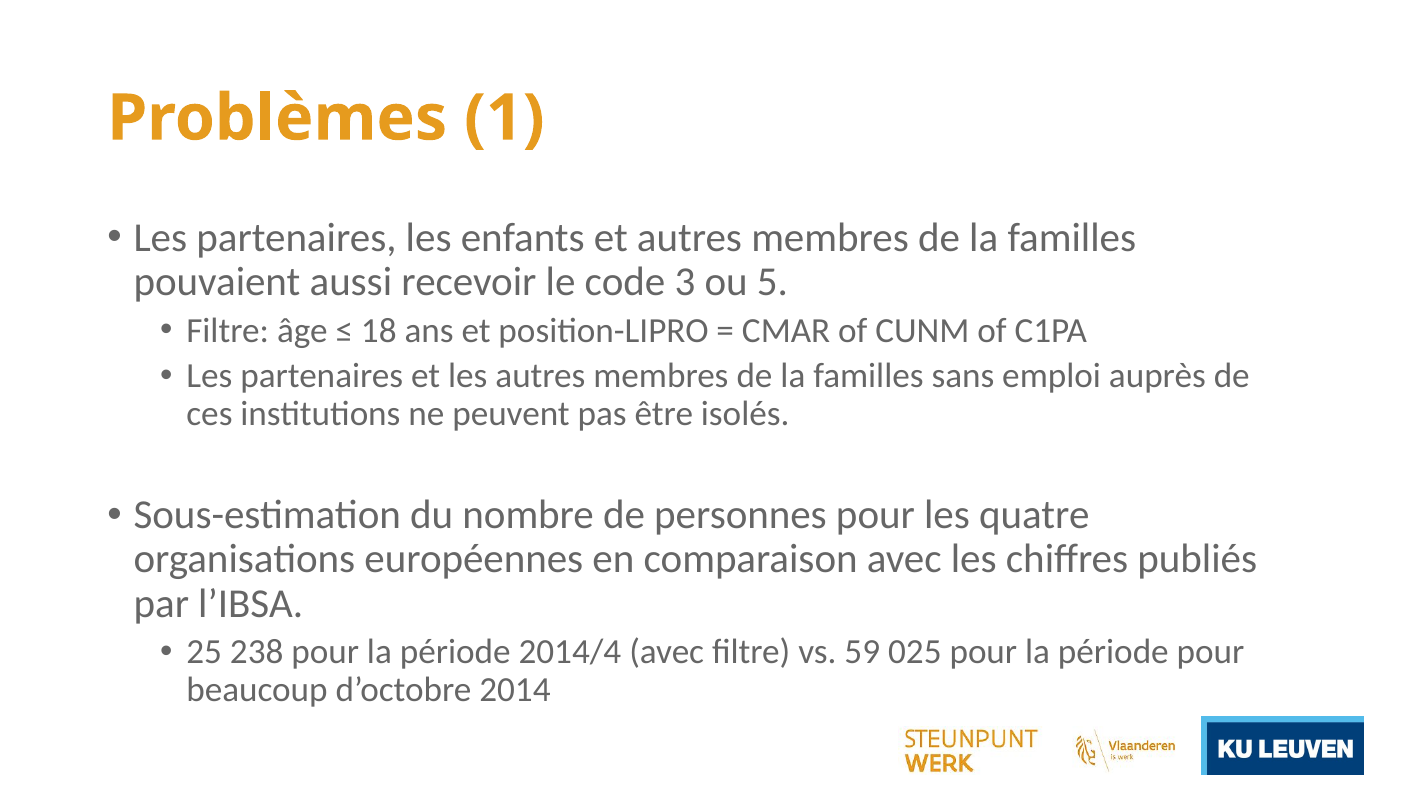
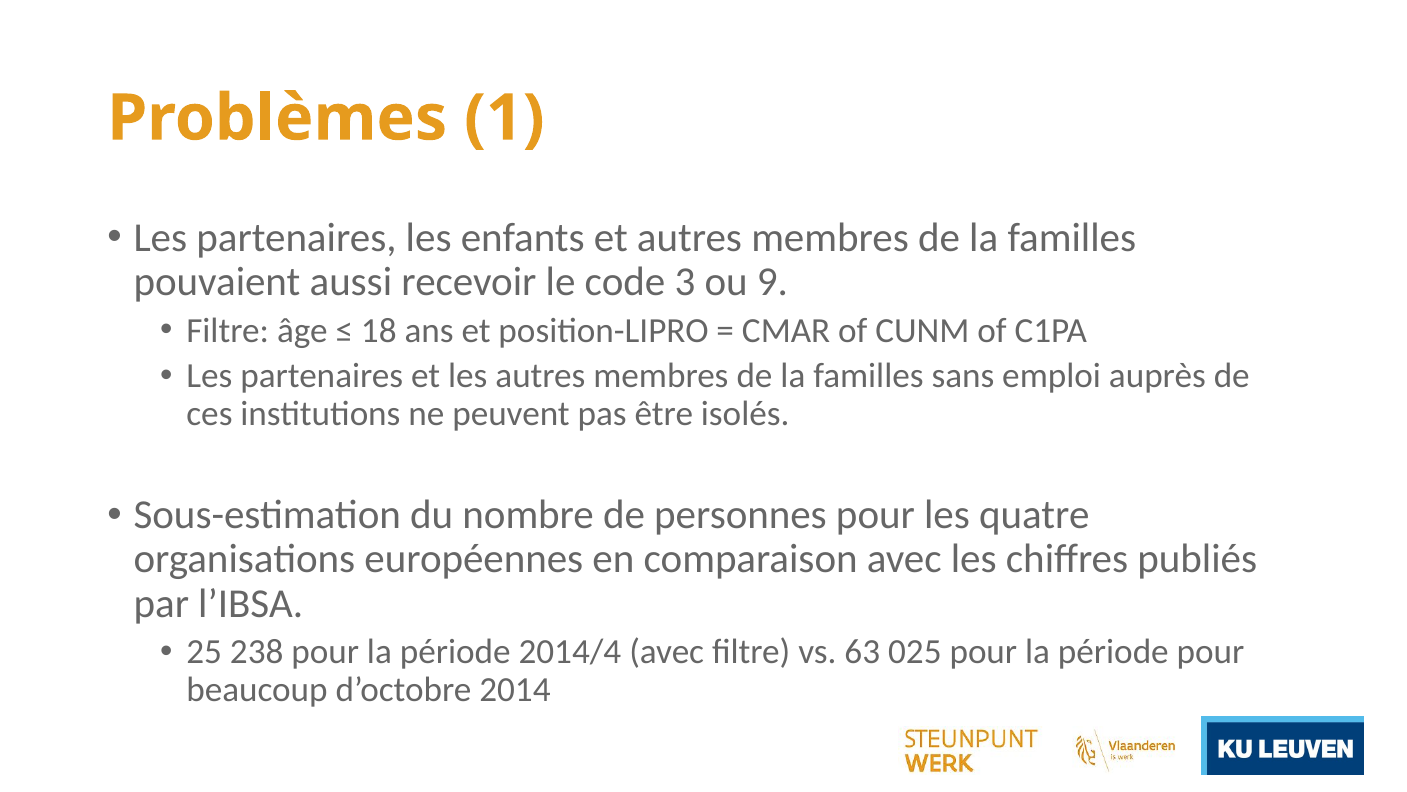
5: 5 -> 9 (772, 282)
59: 59 -> 63 (862, 652)
